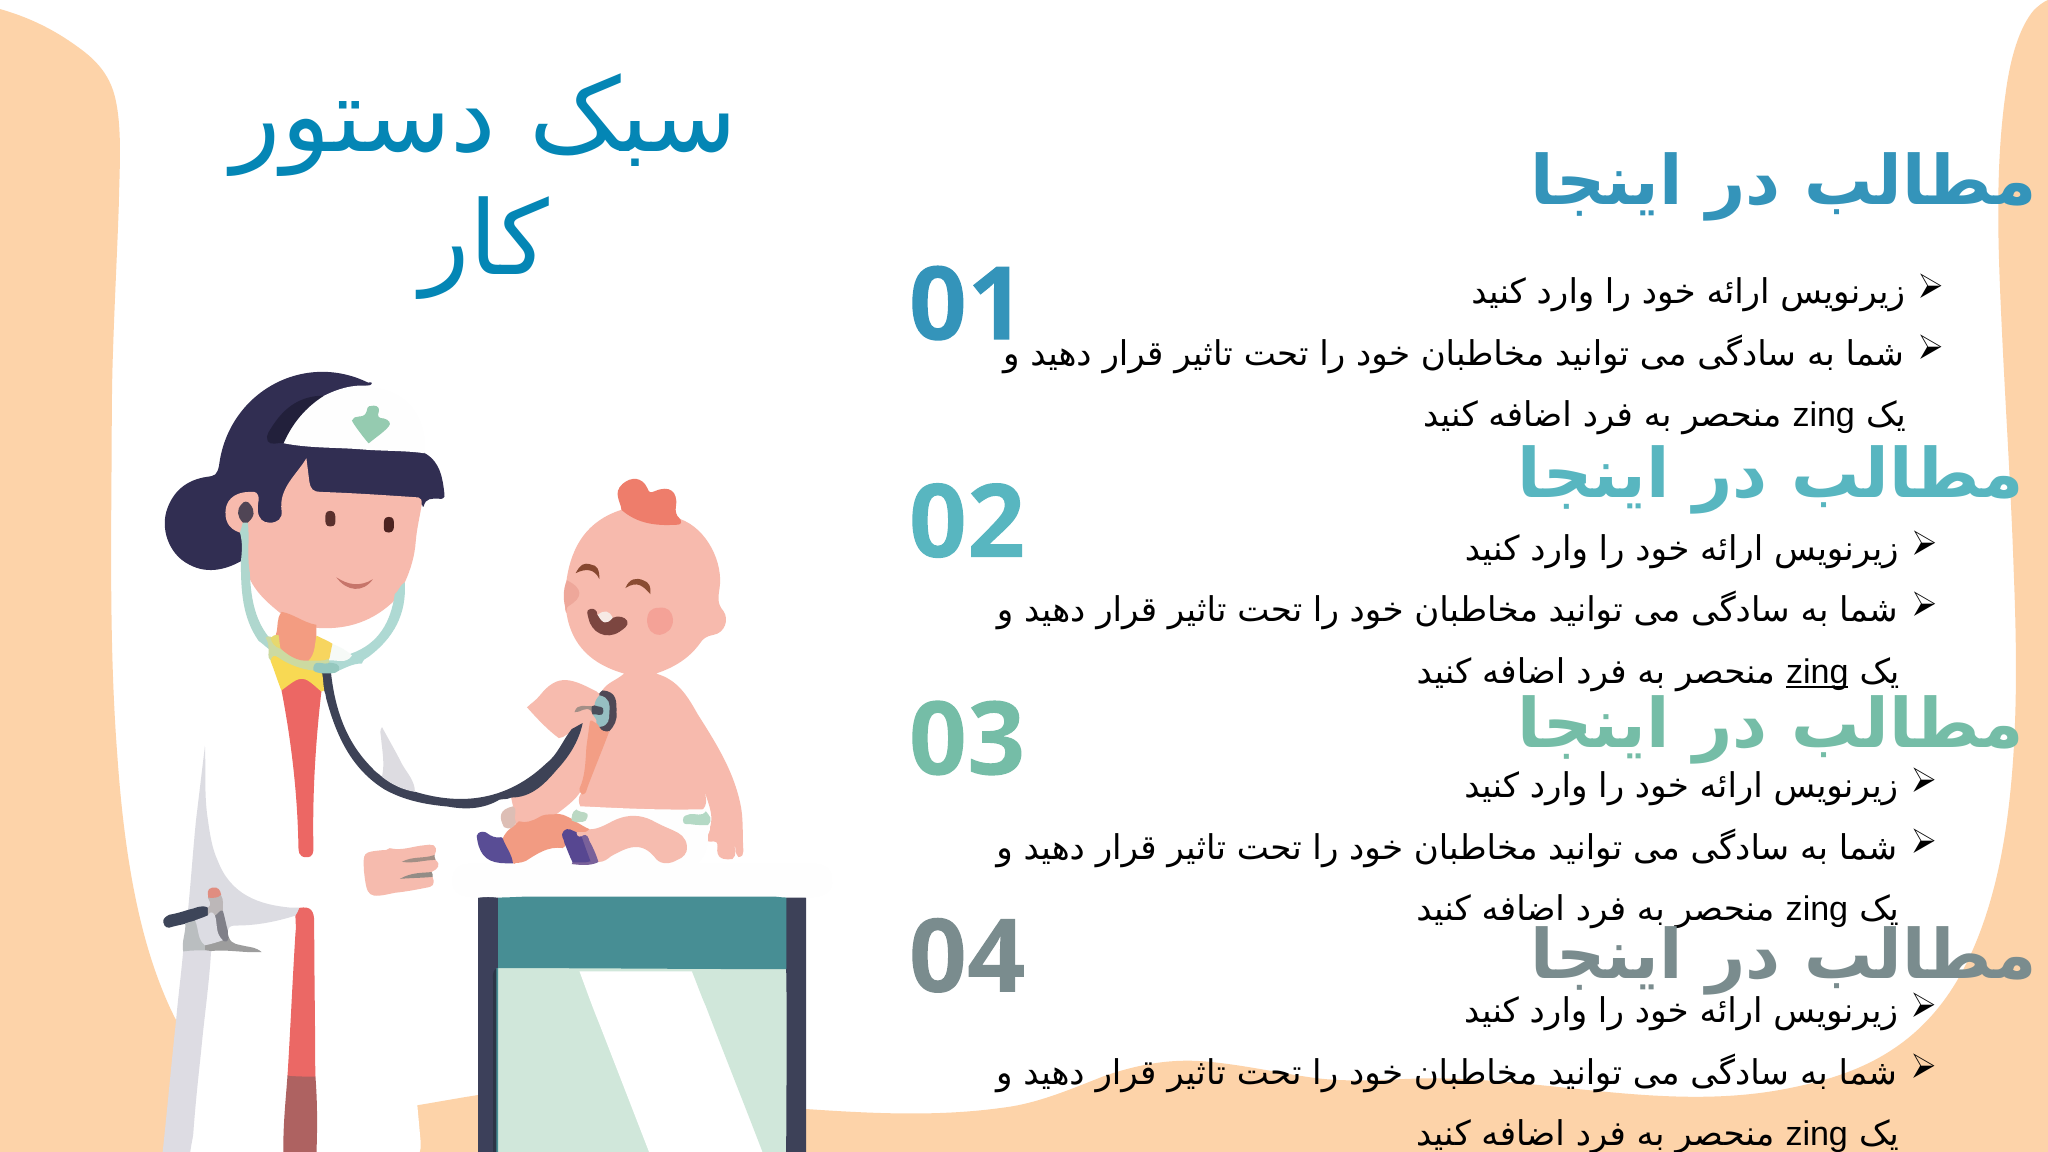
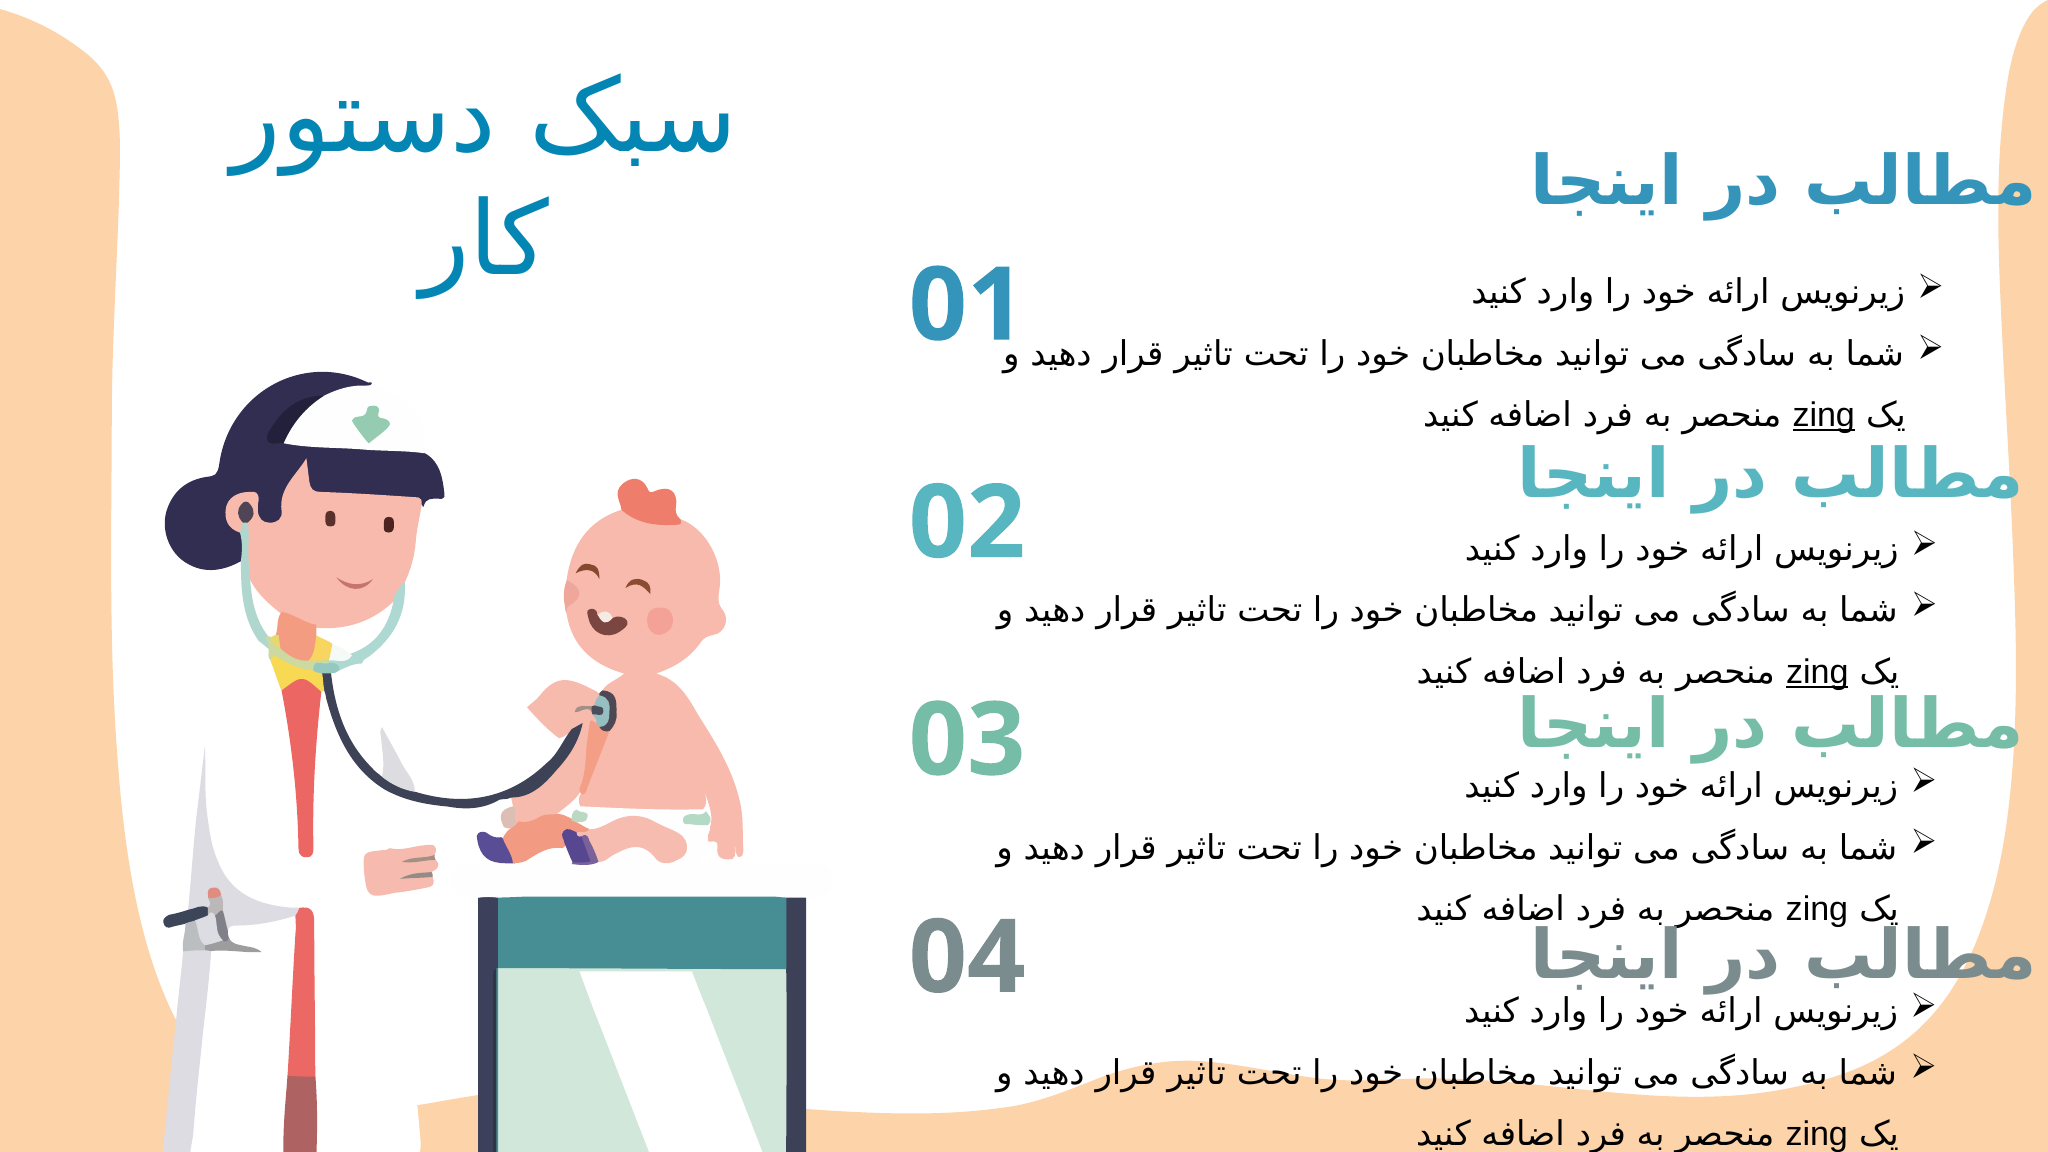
zing underline: none -> present (1824, 416)
